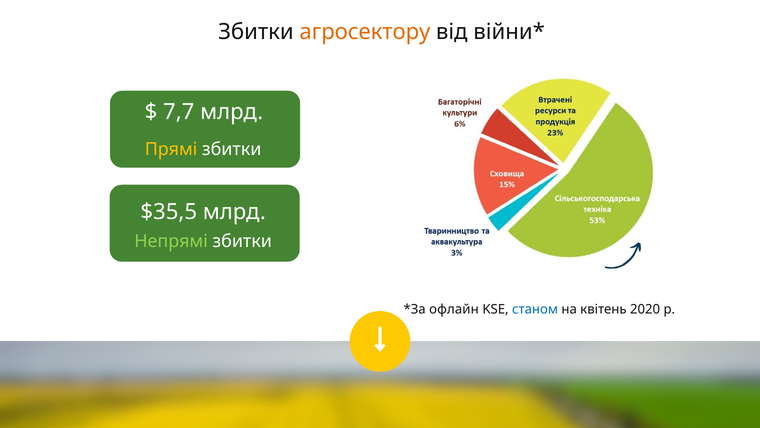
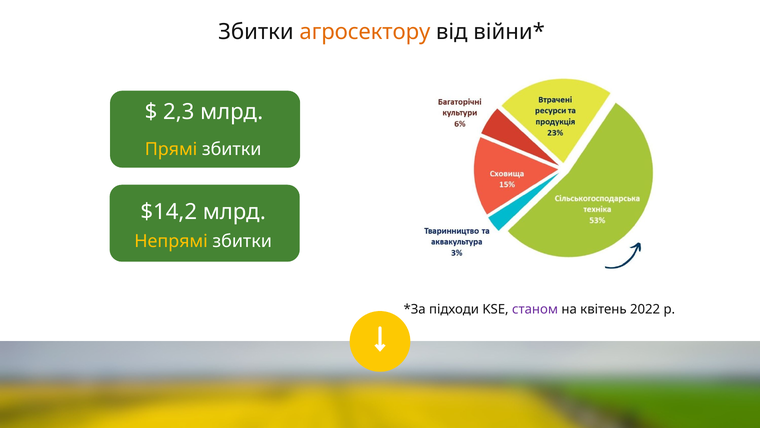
7,7: 7,7 -> 2,3 (179, 112)
$35,5: $35,5 -> $14,2 (169, 212)
Непрямі colour: light green -> yellow (171, 241)
офлайн: офлайн -> підходи (454, 309)
станом colour: blue -> purple (535, 309)
2020: 2020 -> 2022 (645, 309)
